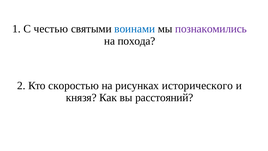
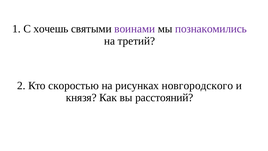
честью: честью -> хочешь (51, 29)
воинами colour: blue -> purple (135, 29)
похода: похода -> третий (136, 41)
исторического: исторического -> новгородского (197, 85)
